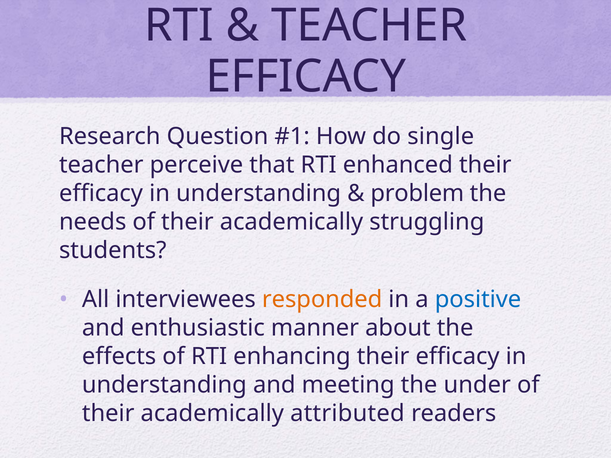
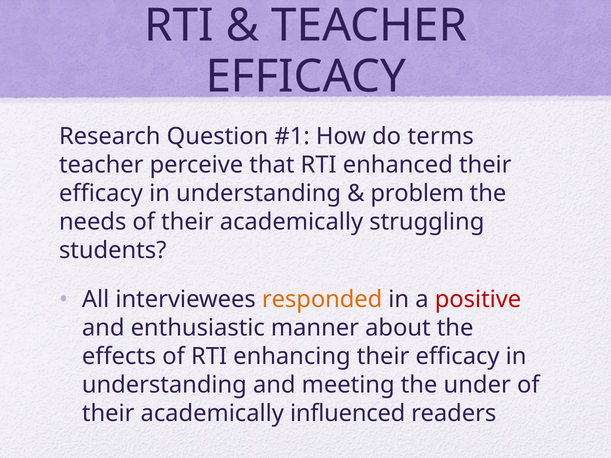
single: single -> terms (441, 137)
positive colour: blue -> red (478, 300)
attributed: attributed -> influenced (348, 414)
